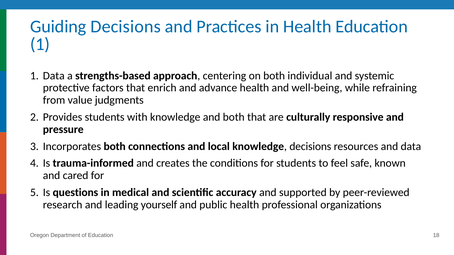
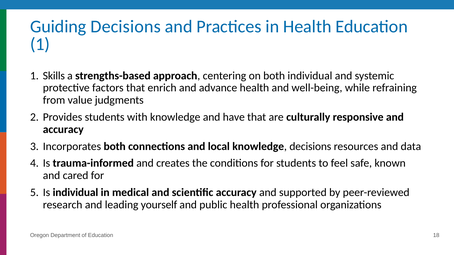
1 Data: Data -> Skills (54, 76)
and both: both -> have (234, 117)
pressure: pressure -> accuracy (63, 129)
Is questions: questions -> individual (75, 193)
